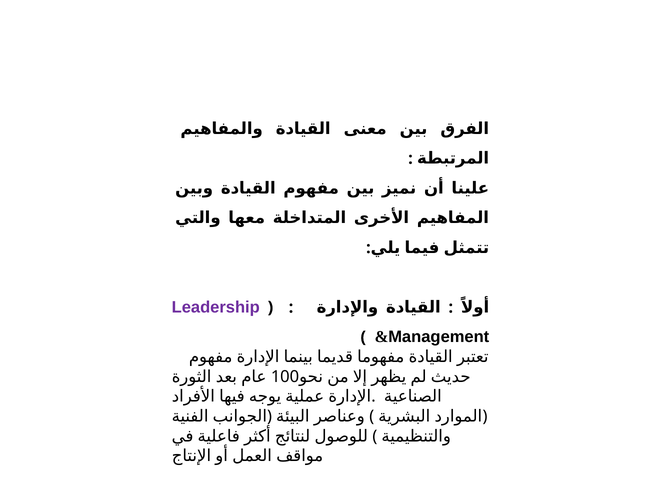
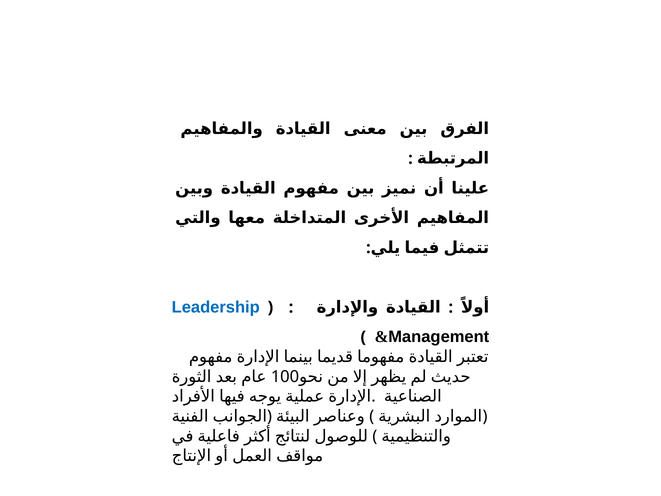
Leadership colour: purple -> blue (216, 307)
